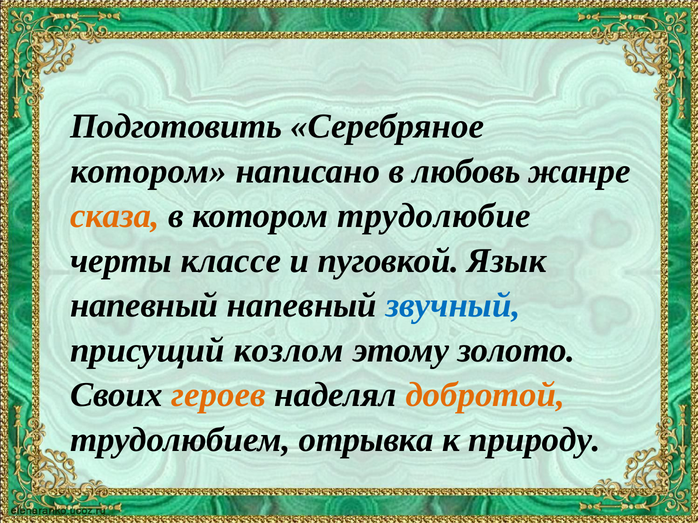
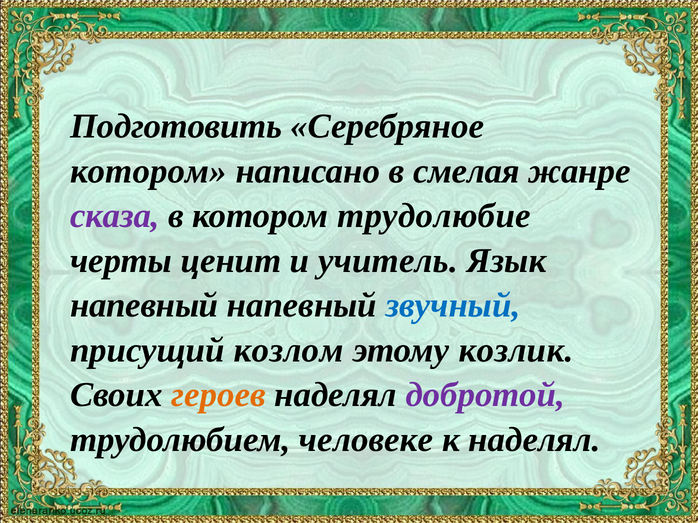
любовь: любовь -> смелая (466, 171)
сказа colour: orange -> purple (115, 216)
классе: классе -> ценит (231, 261)
пуговкой: пуговкой -> учитель (388, 261)
золото: золото -> козлик (516, 351)
добротой colour: orange -> purple (485, 395)
отрывка: отрывка -> человеке (366, 440)
к природу: природу -> наделял (535, 440)
